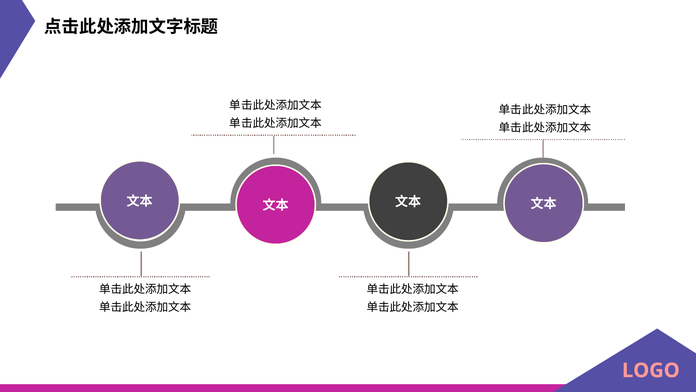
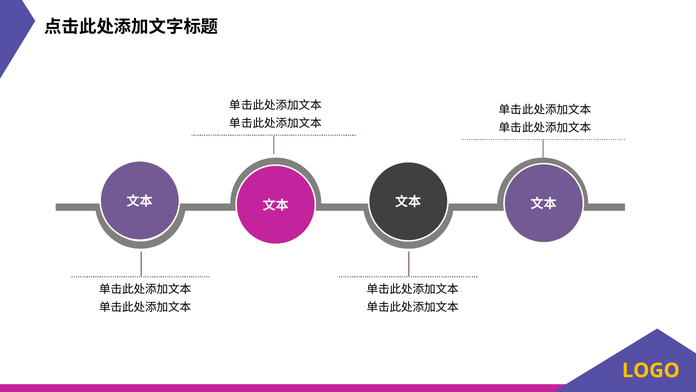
LOGO colour: pink -> yellow (651, 370)
